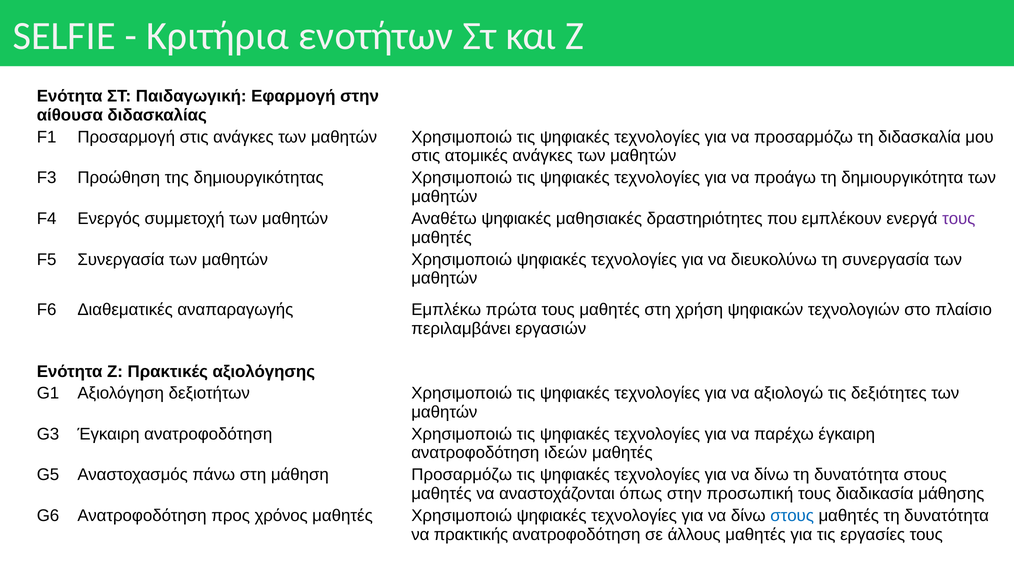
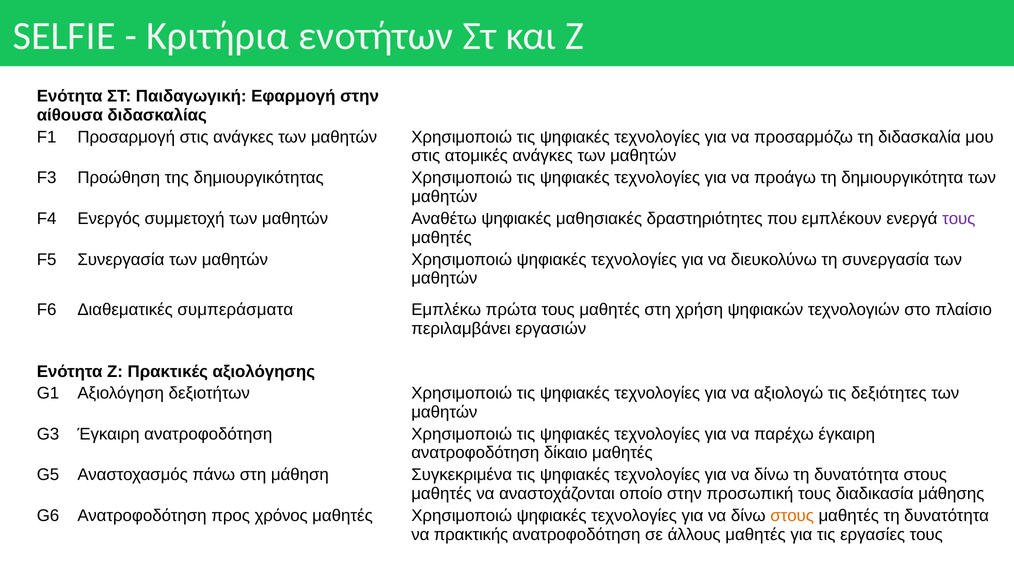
αναπαραγωγής: αναπαραγωγής -> συμπεράσματα (235, 310)
ιδεών: ιδεών -> δίκαιο (566, 453)
μάθηση Προσαρμόζω: Προσαρμόζω -> Συγκεκριμένα (462, 475)
όπως: όπως -> οποίο (641, 494)
στους colour: blue -> orange (792, 516)
